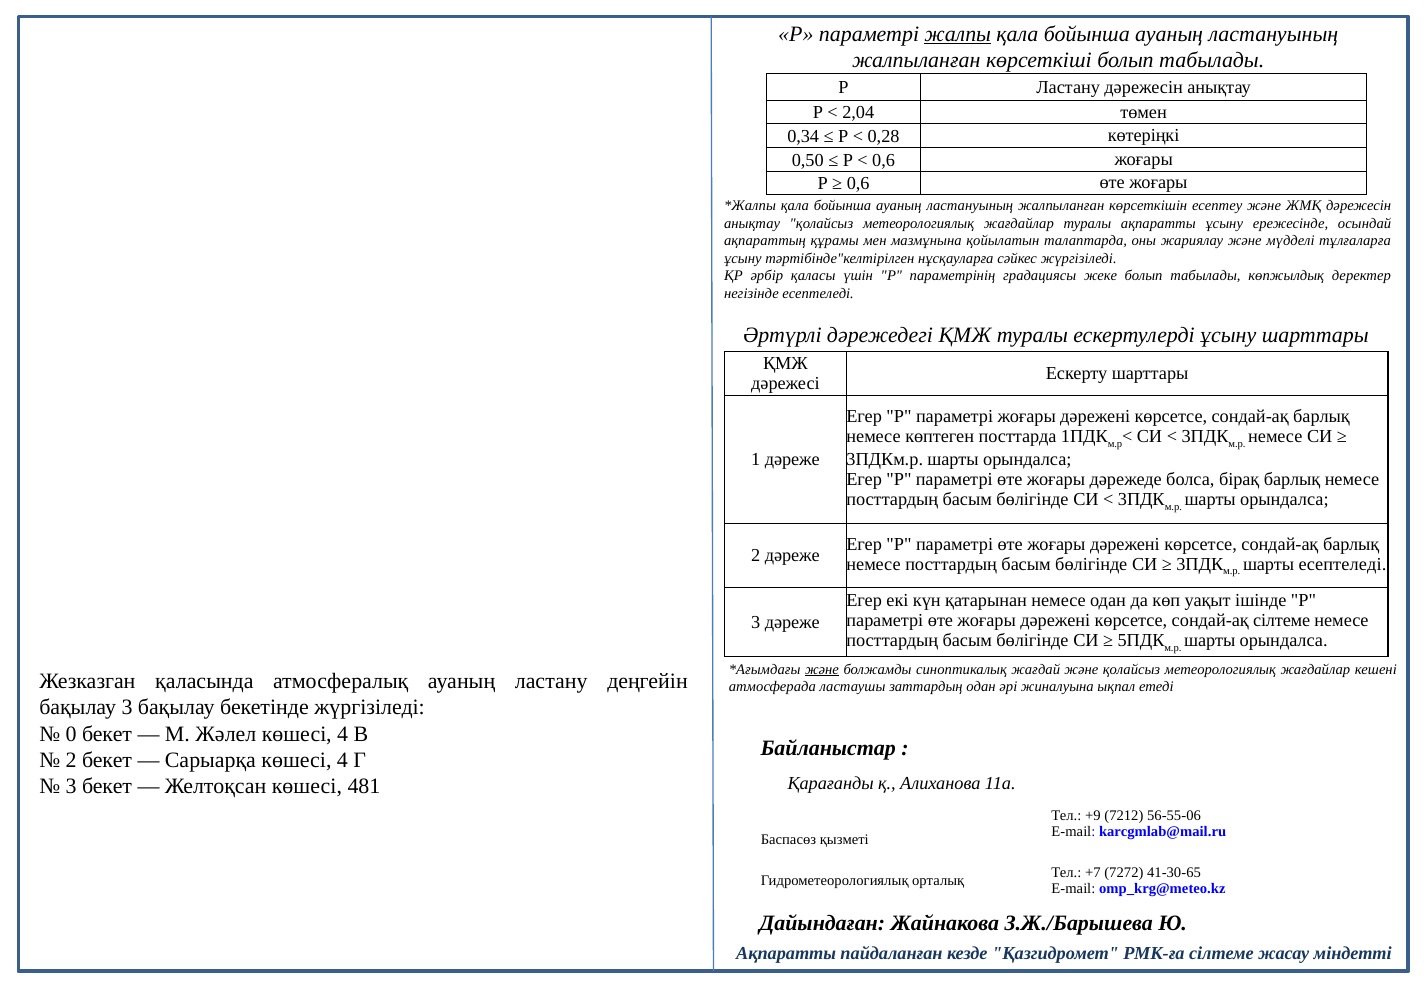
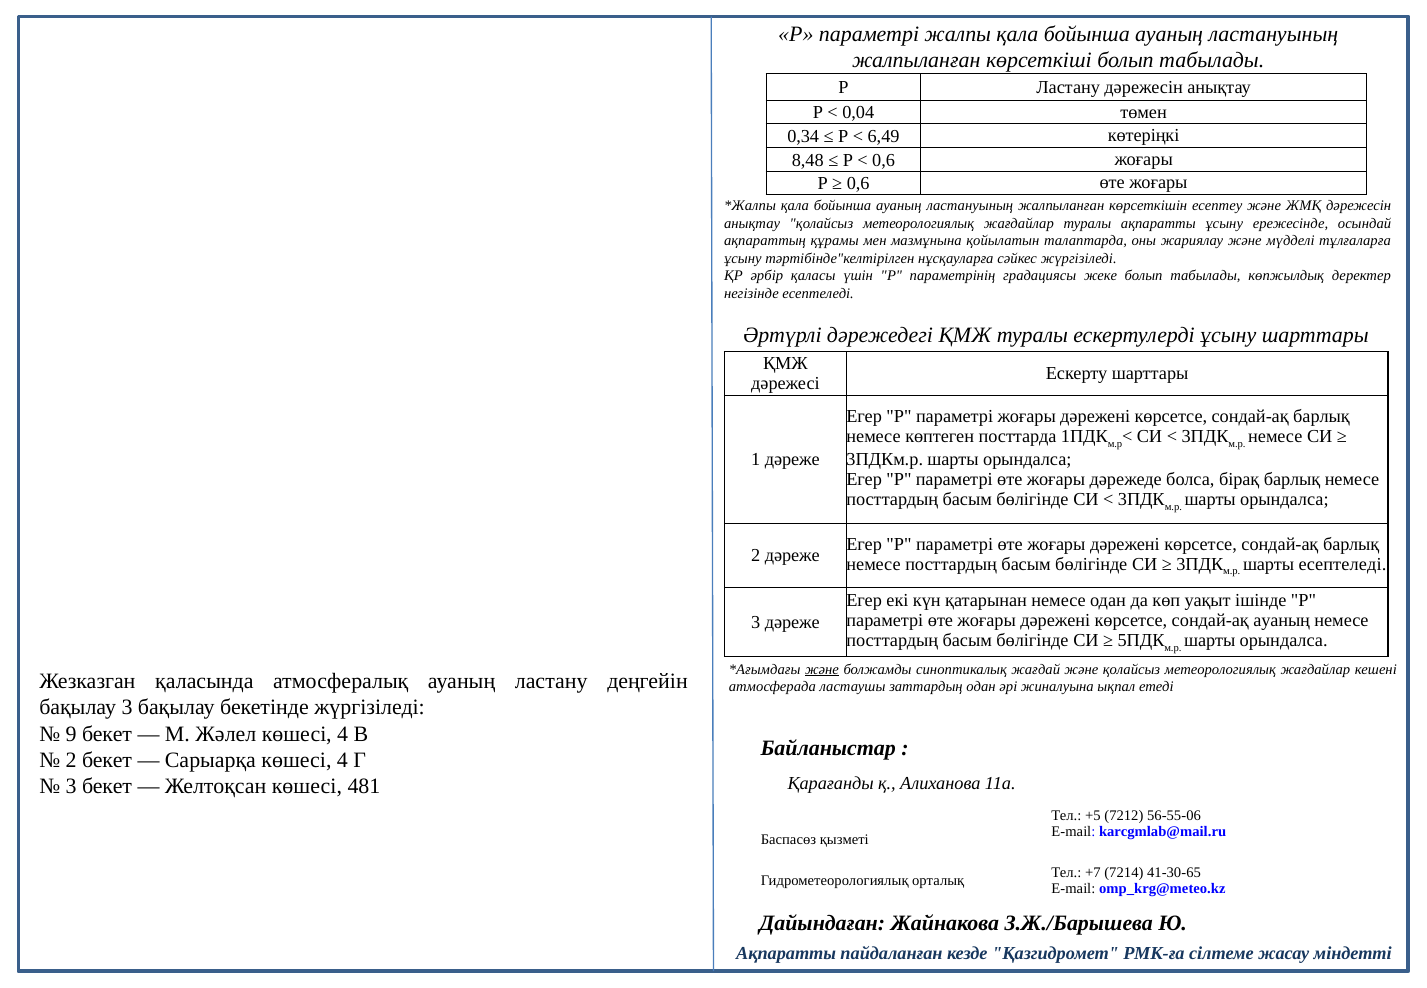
жалпы underline: present -> none (958, 34)
2,04: 2,04 -> 0,04 (858, 113)
0,28: 0,28 -> 6,49 (884, 136)
0,50: 0,50 -> 8,48 (808, 160)
сондай-ақ сілтеме: сілтеме -> ауаның (1282, 621)
0: 0 -> 9 (71, 734)
+9: +9 -> +5 (1093, 816)
7272: 7272 -> 7214 (1124, 873)
